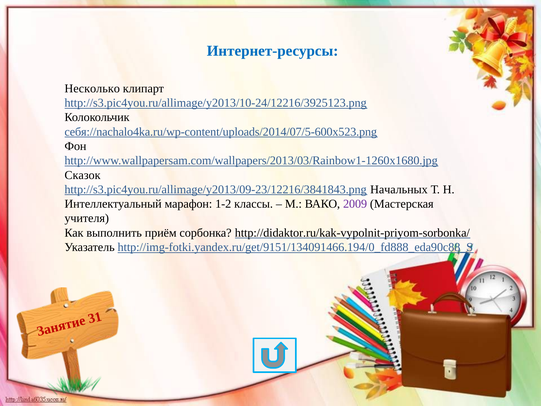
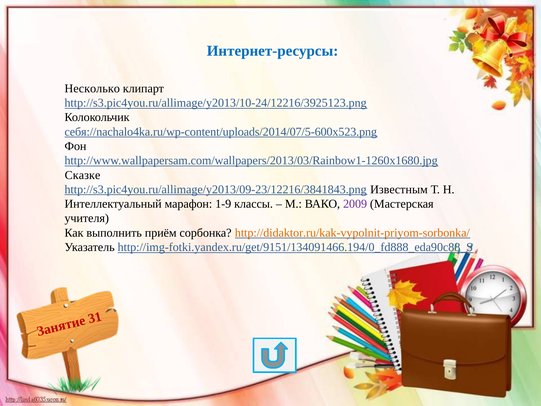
Сказок: Сказок -> Сказке (83, 175)
Начальных: Начальных -> Известным (399, 189)
1-2: 1-2 -> 1-9 (223, 204)
http://didaktor.ru/kak-vypolnit-priyom-sorbonka/ colour: black -> orange (352, 233)
